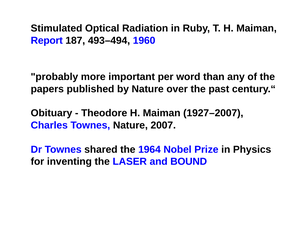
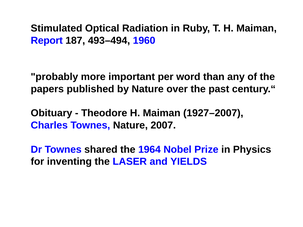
BOUND: BOUND -> YIELDS (189, 162)
